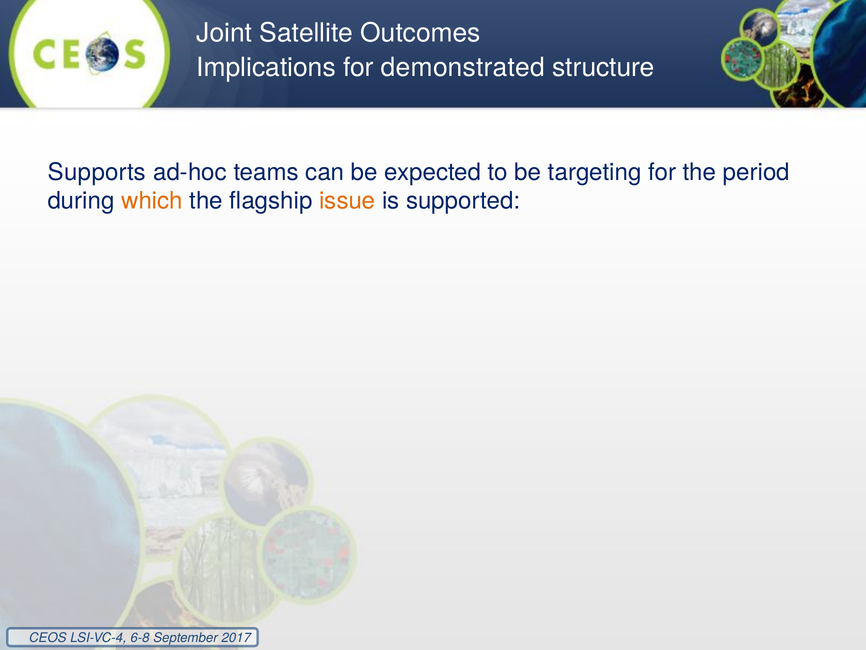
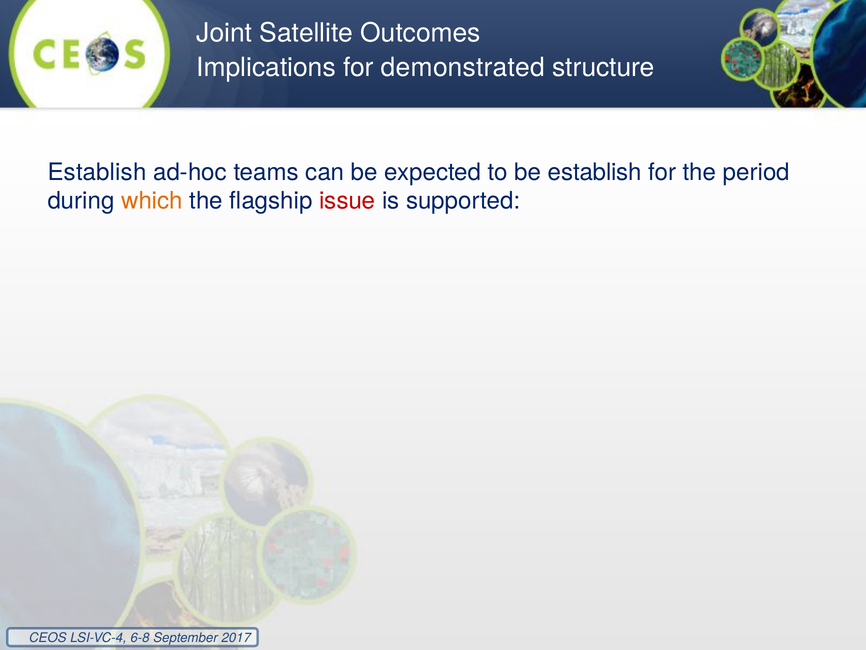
Supports: Supports -> Establish (97, 172)
be targeting: targeting -> establish (595, 172)
issue colour: orange -> red (347, 201)
